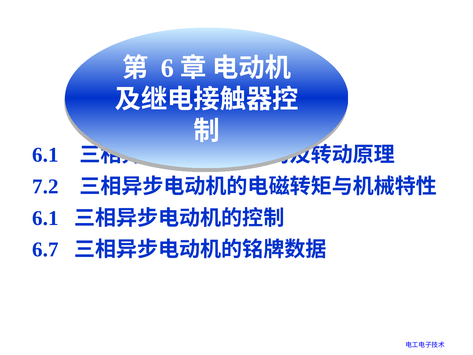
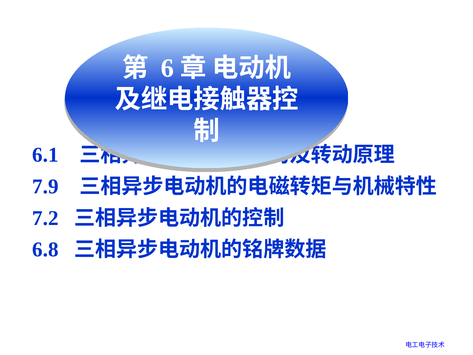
7.2: 7.2 -> 7.9 (45, 186)
6.1: 6.1 -> 7.2 (45, 218)
6.7: 6.7 -> 6.8 (45, 250)
